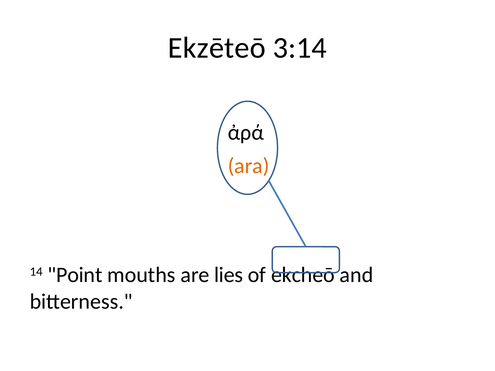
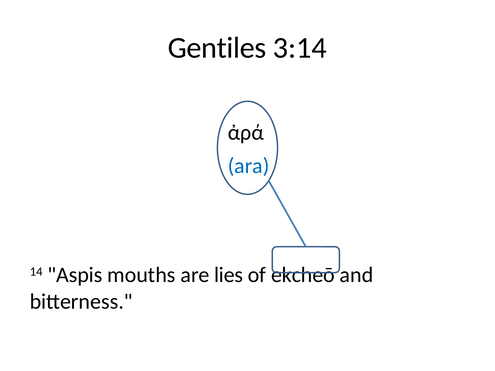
Ekzēteō: Ekzēteō -> Gentiles (217, 48)
ara colour: orange -> blue (249, 166)
Point: Point -> Aspis (75, 275)
